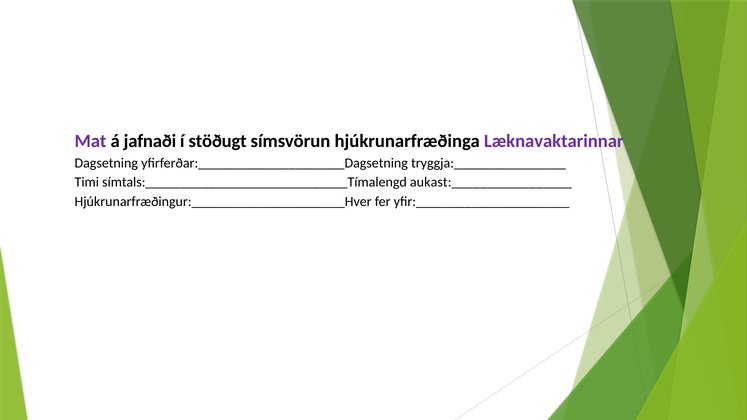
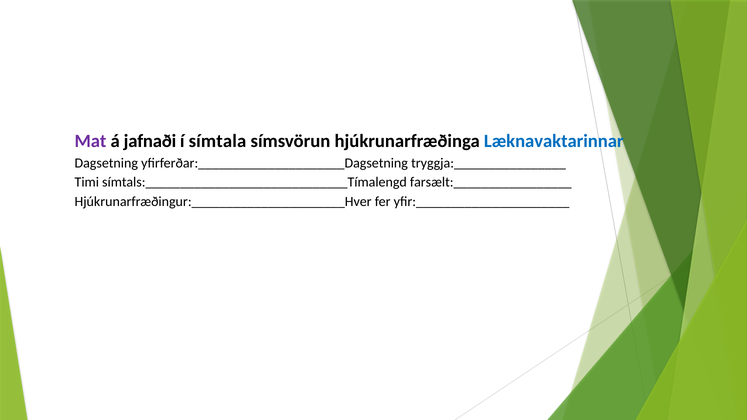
stöðugt: stöðugt -> símtala (217, 141)
Læknavaktarinnar colour: purple -> blue (554, 141)
aukast:_________________: aukast:_________________ -> farsælt:_________________ (491, 182)
